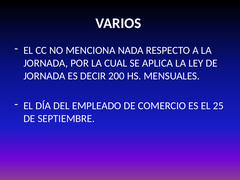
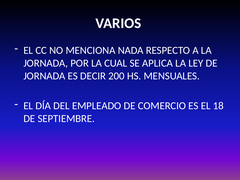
25: 25 -> 18 (218, 106)
